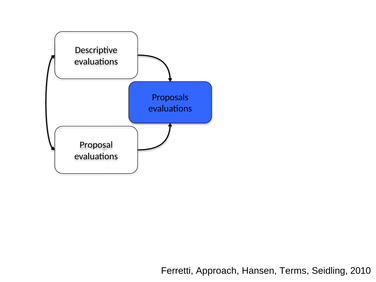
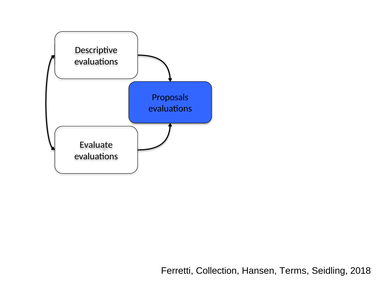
Proposal: Proposal -> Evaluate (96, 145)
Approach: Approach -> Collection (218, 271)
2010: 2010 -> 2018 (361, 271)
